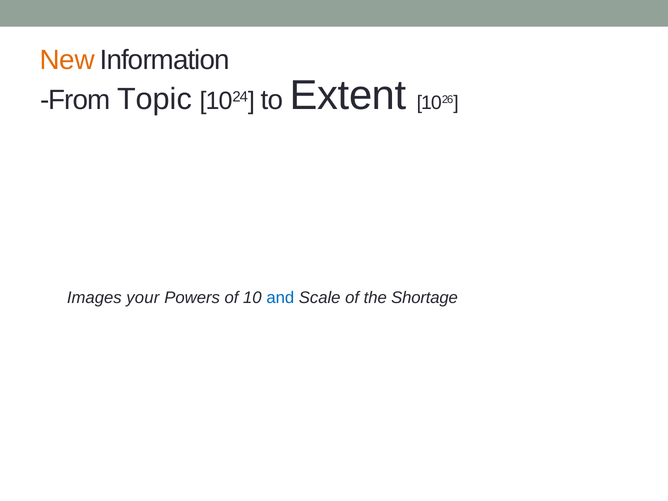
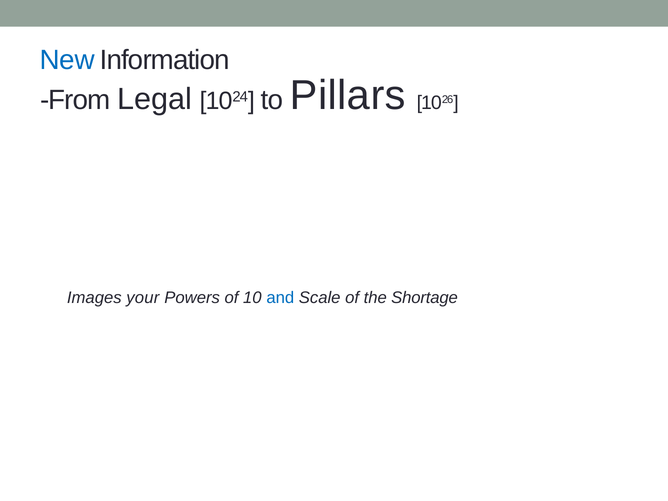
New colour: orange -> blue (67, 60)
Topic: Topic -> Legal (155, 99)
Extent: Extent -> Pillars (348, 95)
